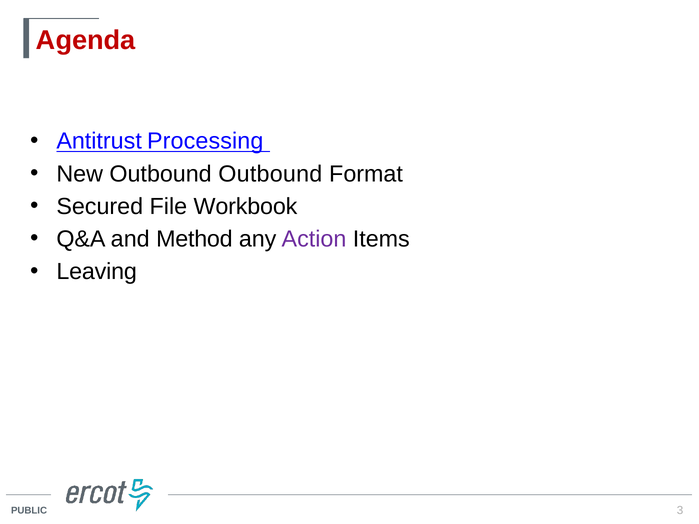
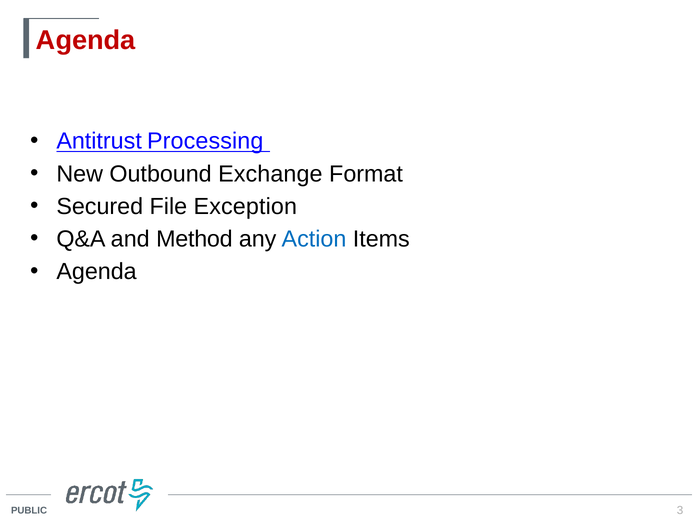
Outbound Outbound: Outbound -> Exchange (270, 174)
Workbook: Workbook -> Exception (245, 207)
Action colour: purple -> blue (314, 239)
Leaving: Leaving -> Agenda (97, 272)
